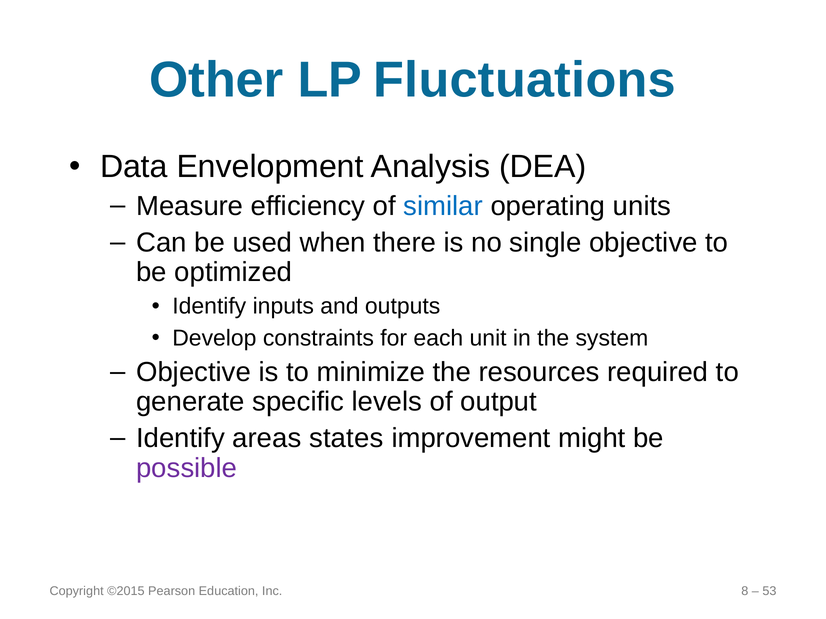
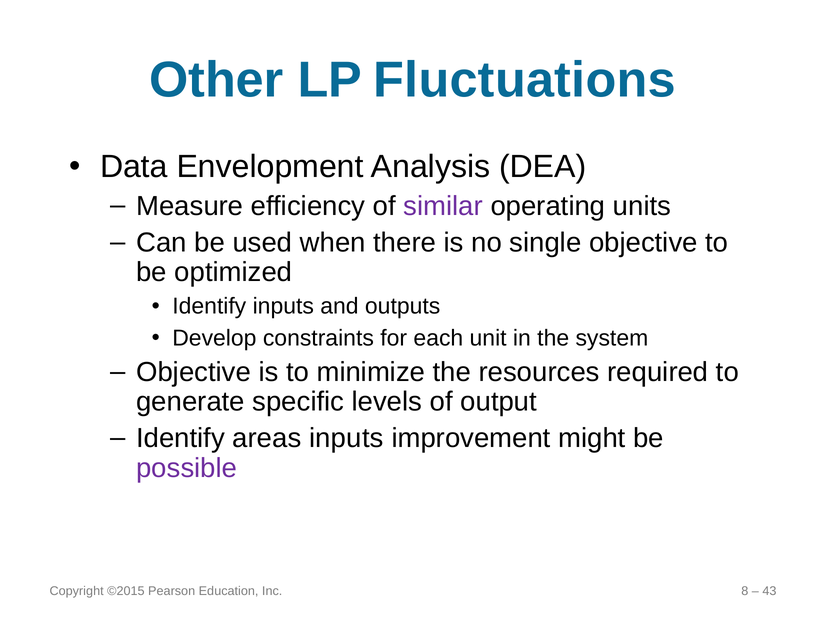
similar colour: blue -> purple (443, 206)
areas states: states -> inputs (346, 439)
53: 53 -> 43 (769, 592)
